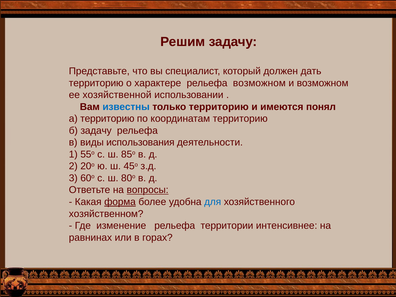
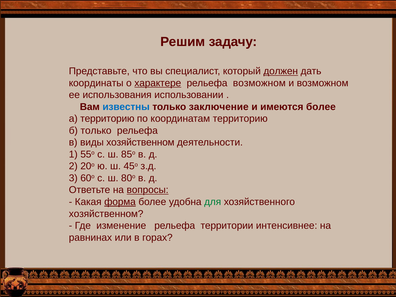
должен underline: none -> present (281, 71)
территорию: территорию -> координаты (96, 83)
характере underline: none -> present (158, 83)
хозяйственной: хозяйственной -> использования (117, 95)
только территорию: территорию -> заключение (219, 107)
имеются понял: понял -> более (321, 107)
б задачу: задачу -> только (96, 131)
виды использования: использования -> хозяйственном (140, 142)
для colour: blue -> green (213, 202)
